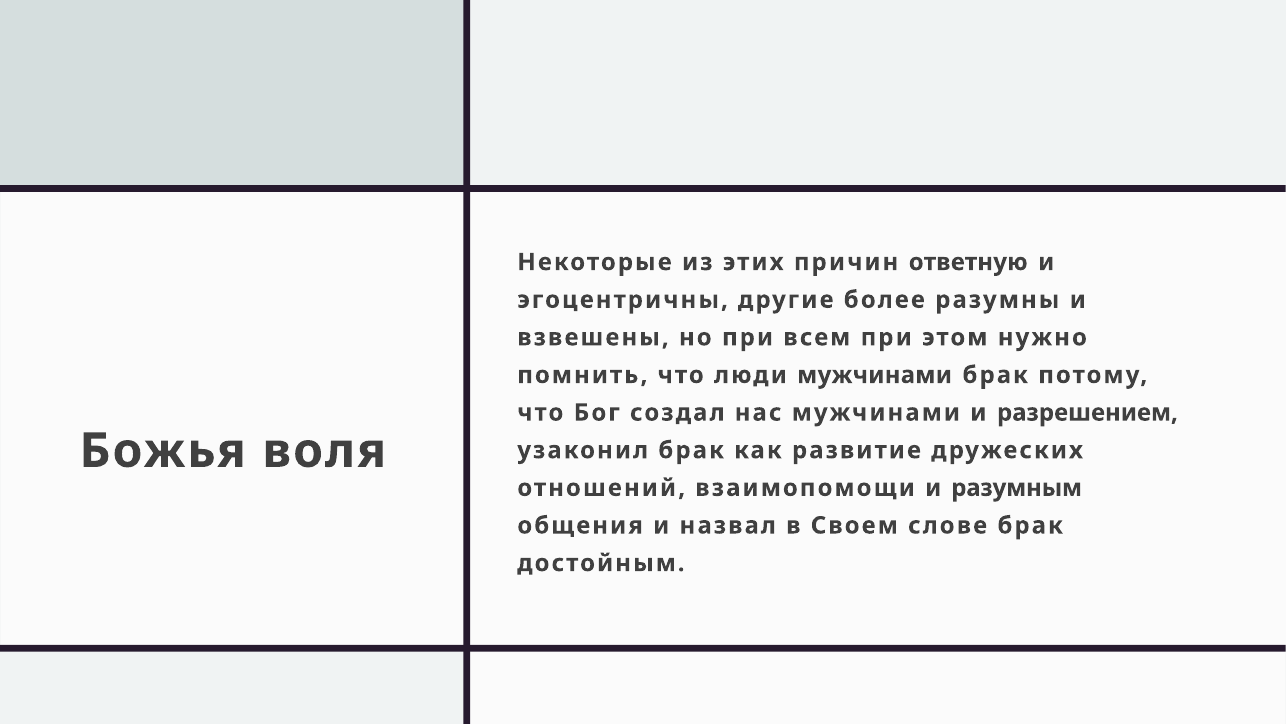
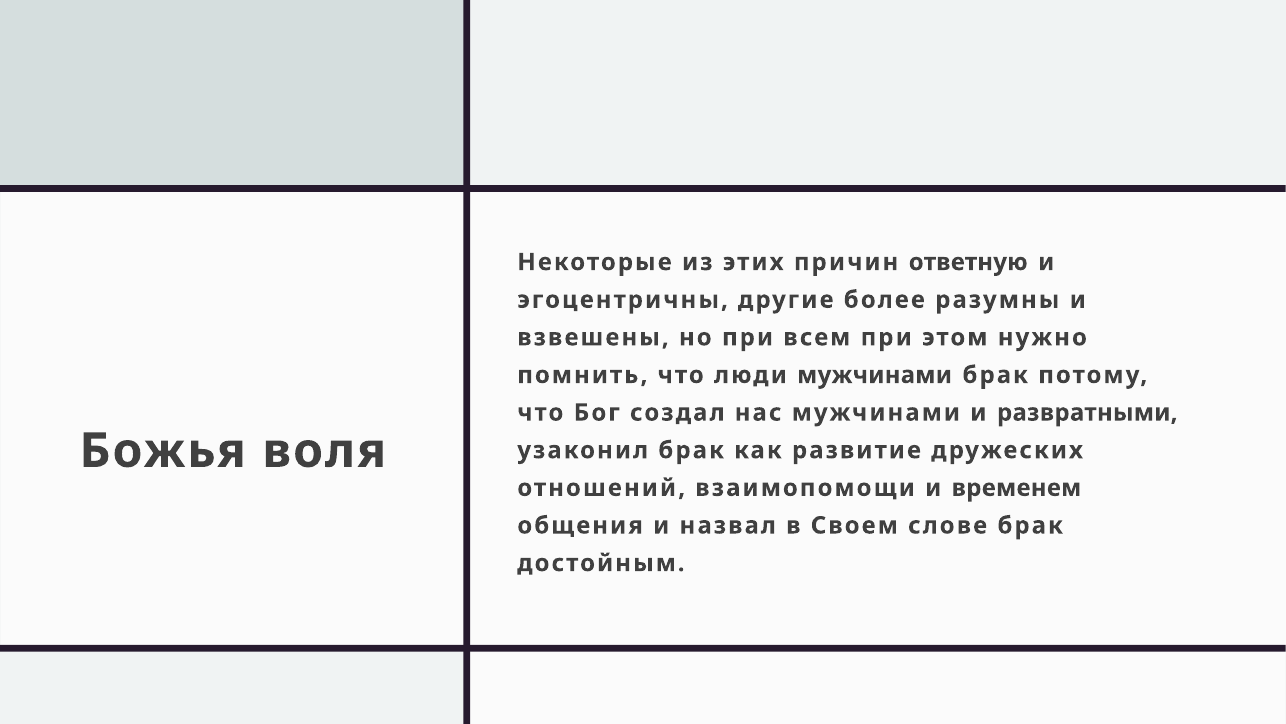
разрешением: разрешением -> развратными (1087, 412)
разумным: разумным -> временем (1016, 488)
